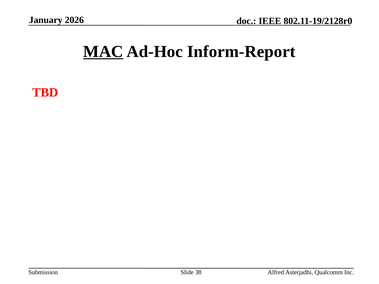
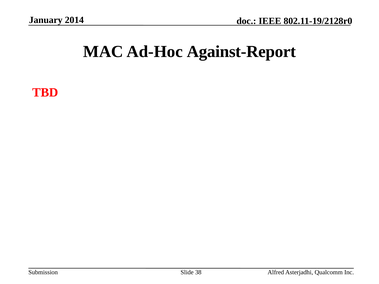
2026: 2026 -> 2014 (74, 20)
MAC underline: present -> none (103, 52)
Inform-Report: Inform-Report -> Against-Report (241, 52)
